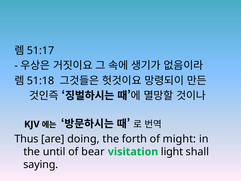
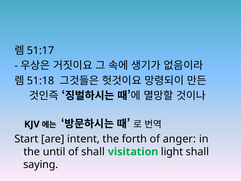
Thus: Thus -> Start (26, 139)
doing: doing -> intent (83, 139)
might: might -> anger (179, 139)
of bear: bear -> shall (93, 152)
